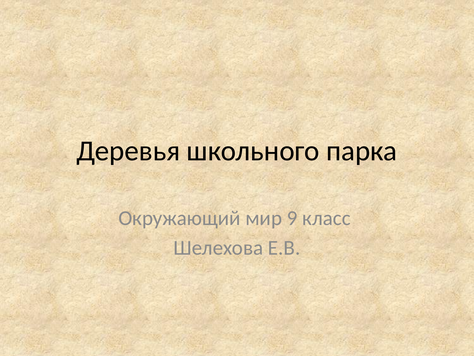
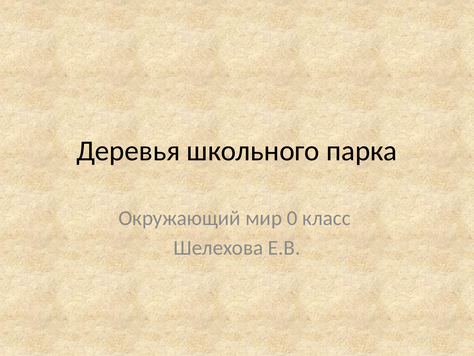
9: 9 -> 0 (292, 218)
